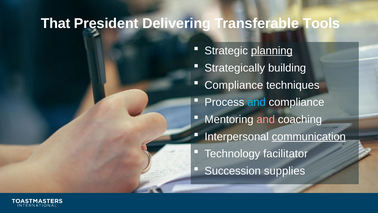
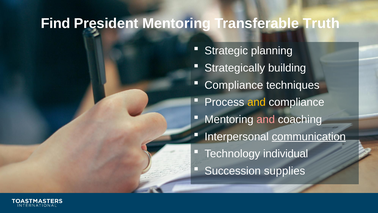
That: That -> Find (56, 23)
President Delivering: Delivering -> Mentoring (177, 23)
Tools: Tools -> Truth (321, 23)
planning underline: present -> none (272, 51)
and colour: light blue -> yellow (257, 102)
facilitator: facilitator -> individual (286, 154)
